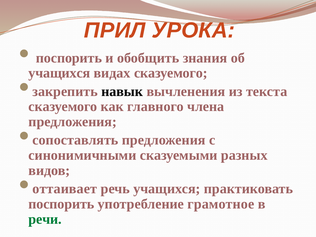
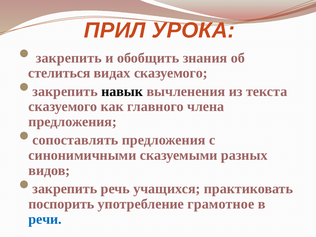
поспорить: поспорить -> закрепить (69, 58)
учащихся: учащихся -> стелиться (59, 73)
оттаивает: оттаивает -> закрепить (65, 189)
речи colour: green -> blue (45, 219)
